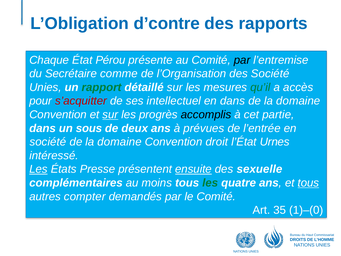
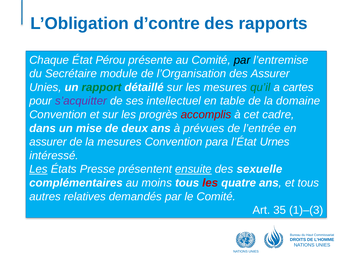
comme: comme -> module (119, 74)
des Société: Société -> Assurer (270, 74)
accès: accès -> cartes (298, 87)
s’acquitter colour: red -> purple (81, 101)
en dans: dans -> table (233, 101)
sur underline: present -> none (110, 115)
accomplis colour: black -> red (206, 115)
partie: partie -> cadre (278, 115)
sous: sous -> mise (89, 128)
société: société -> assurer (48, 142)
domaine: domaine -> mesures (120, 142)
droit: droit -> para (217, 142)
les colour: green -> red (210, 183)
tous underline: present -> none (308, 183)
compter: compter -> relatives (85, 196)
1)‒(0: 1)‒(0 -> 1)‒(3 (306, 210)
